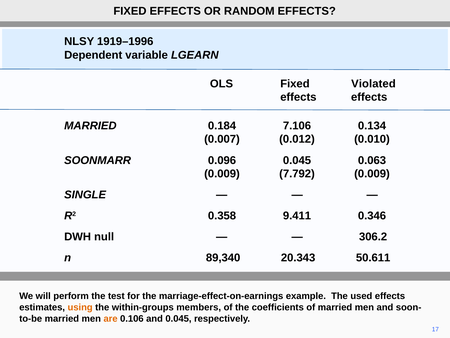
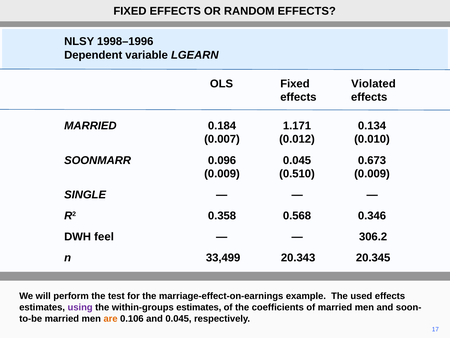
1919–1996: 1919–1996 -> 1998–1996 (125, 42)
7.106: 7.106 -> 1.171 (297, 126)
0.063: 0.063 -> 0.673 (372, 160)
7.792: 7.792 -> 0.510 (297, 174)
9.411: 9.411 -> 0.568 (297, 216)
null: null -> feel (104, 237)
89,340: 89,340 -> 33,499 (223, 258)
50.611: 50.611 -> 20.345 (373, 258)
using colour: orange -> purple (80, 307)
within-groups members: members -> estimates (199, 307)
